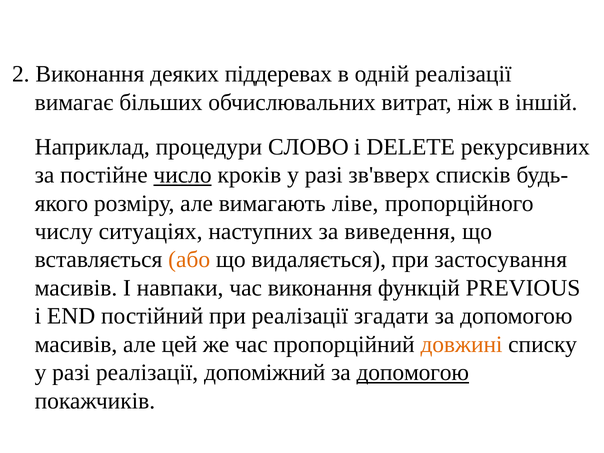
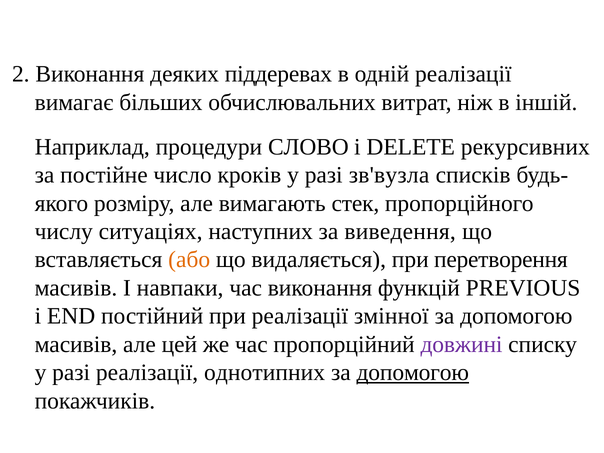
число underline: present -> none (183, 175)
зв'вверх: зв'вверх -> зв'вузла (389, 175)
ліве: ліве -> стек (355, 203)
застосування: застосування -> перетворення (501, 260)
згадати: згадати -> змінної (391, 316)
довжині colour: orange -> purple (462, 344)
допоміжний: допоміжний -> однотипних (265, 373)
